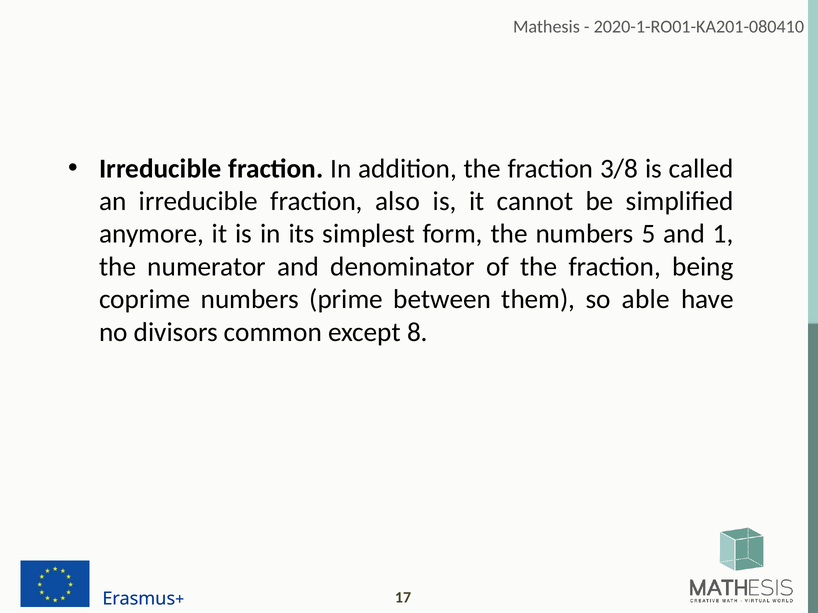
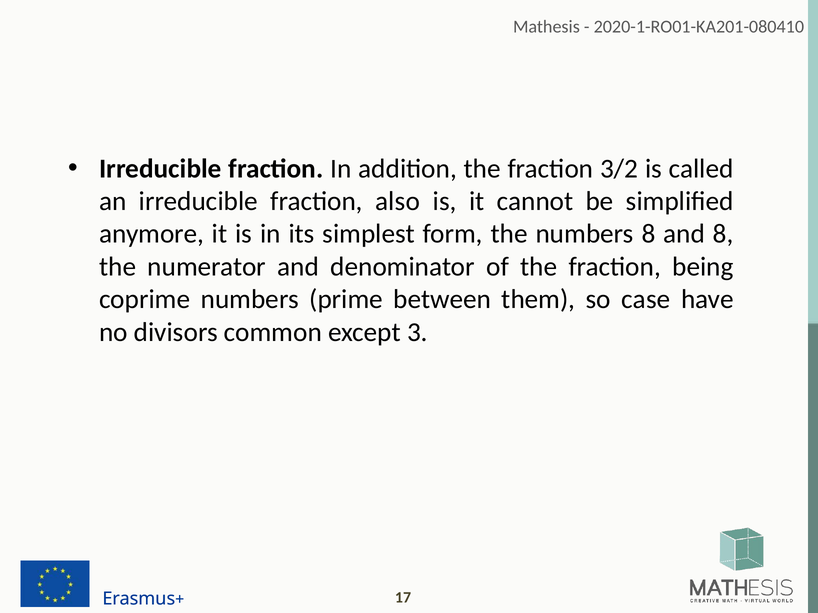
3/8: 3/8 -> 3/2 (619, 169)
numbers 5: 5 -> 8 (649, 234)
and 1: 1 -> 8 (723, 234)
able: able -> case (646, 300)
8: 8 -> 3 (417, 332)
